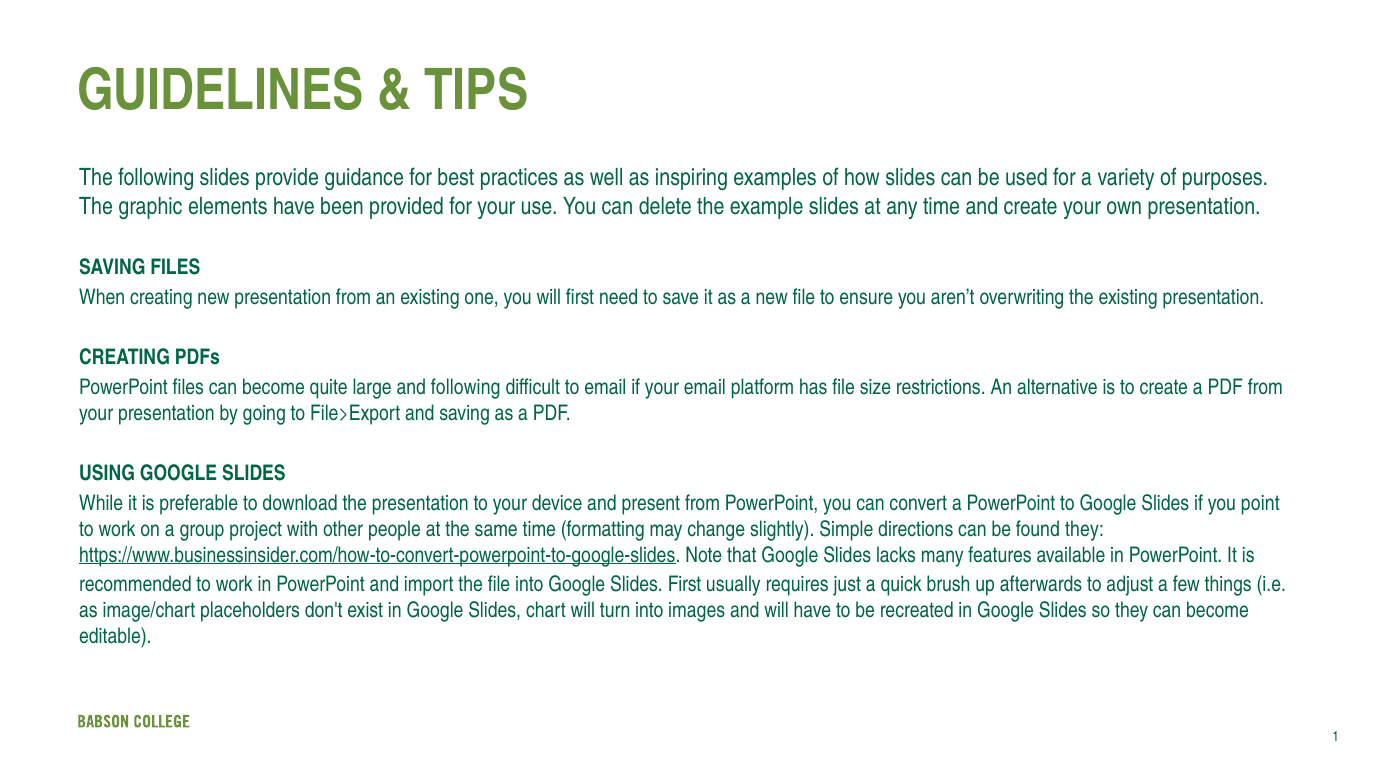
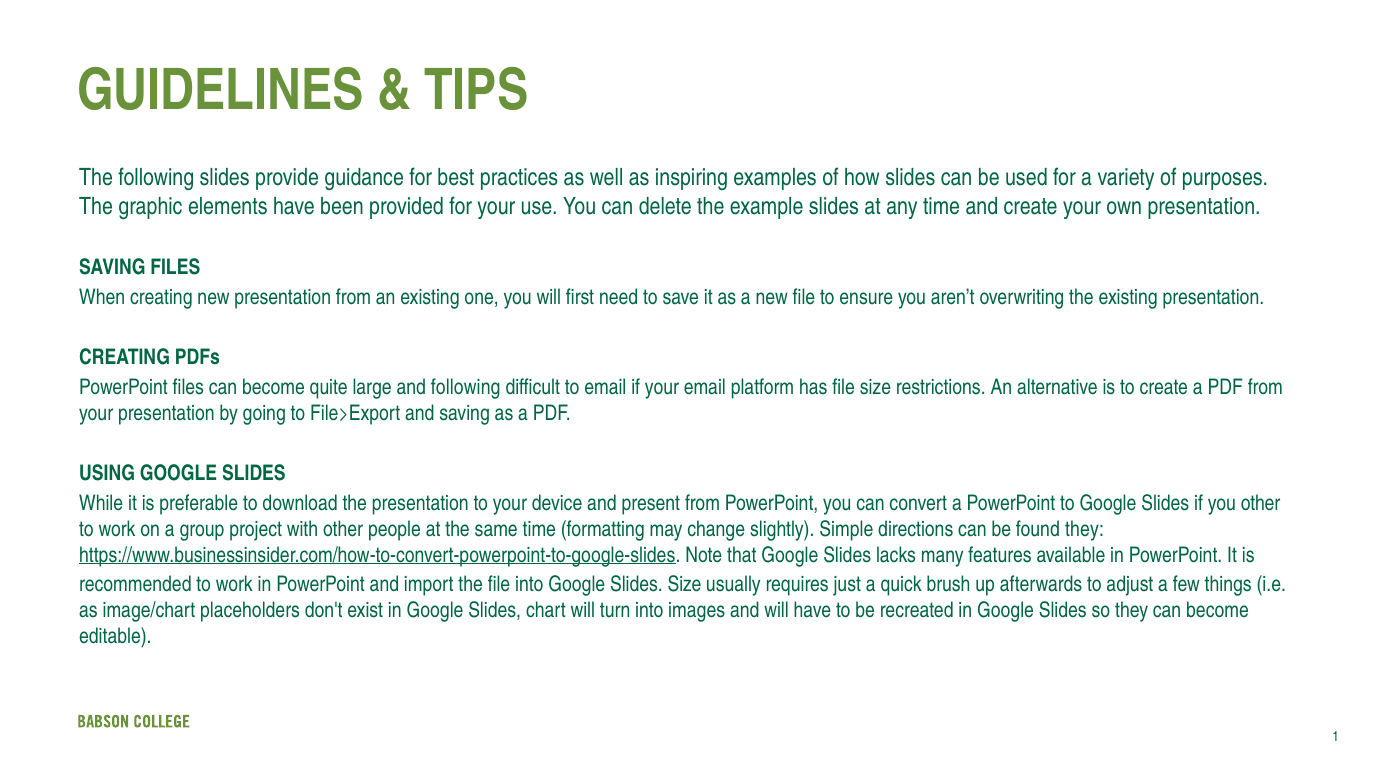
you point: point -> other (1261, 504)
Slides First: First -> Size (685, 585)
